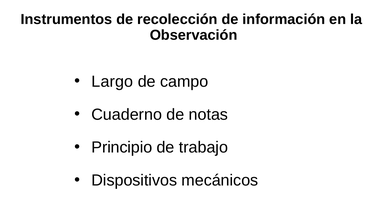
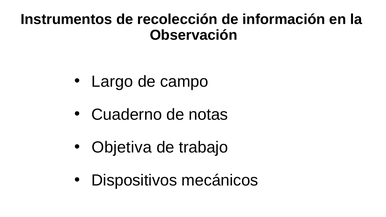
Principio: Principio -> Objetiva (122, 147)
